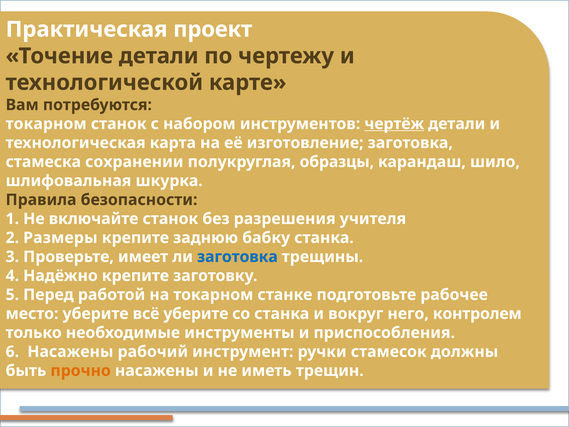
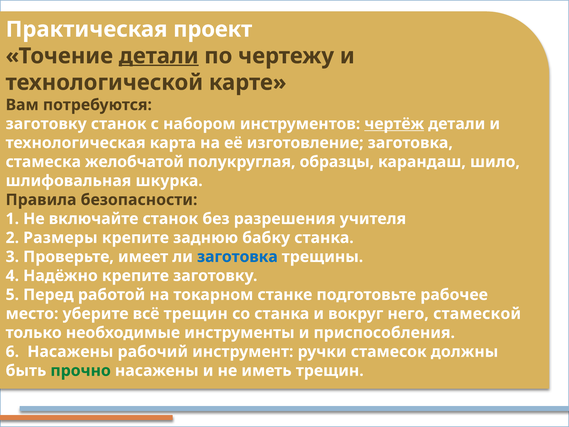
детали underline: none -> present (159, 56)
токарном: токарном -> заготовку (46, 124)
сохранении: сохранении -> желобчатой (134, 162)
всё уберите: уберите -> трещин (196, 314)
контролем: контролем -> стамеской (477, 314)
прочно colour: orange -> green (81, 370)
